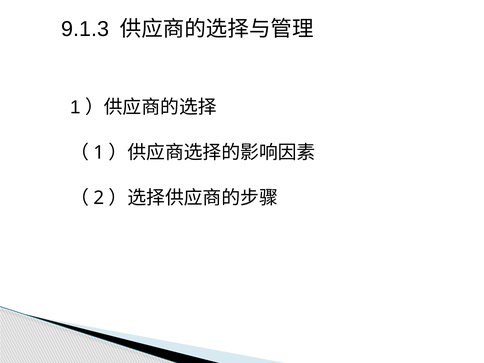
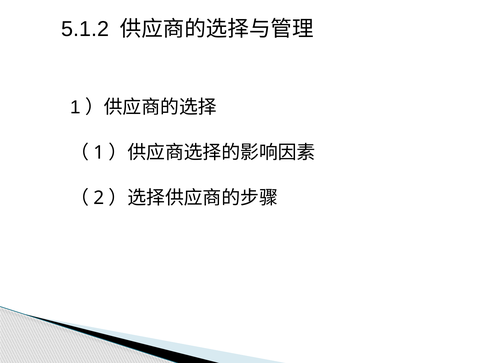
9.1.3: 9.1.3 -> 5.1.2 (85, 29)
